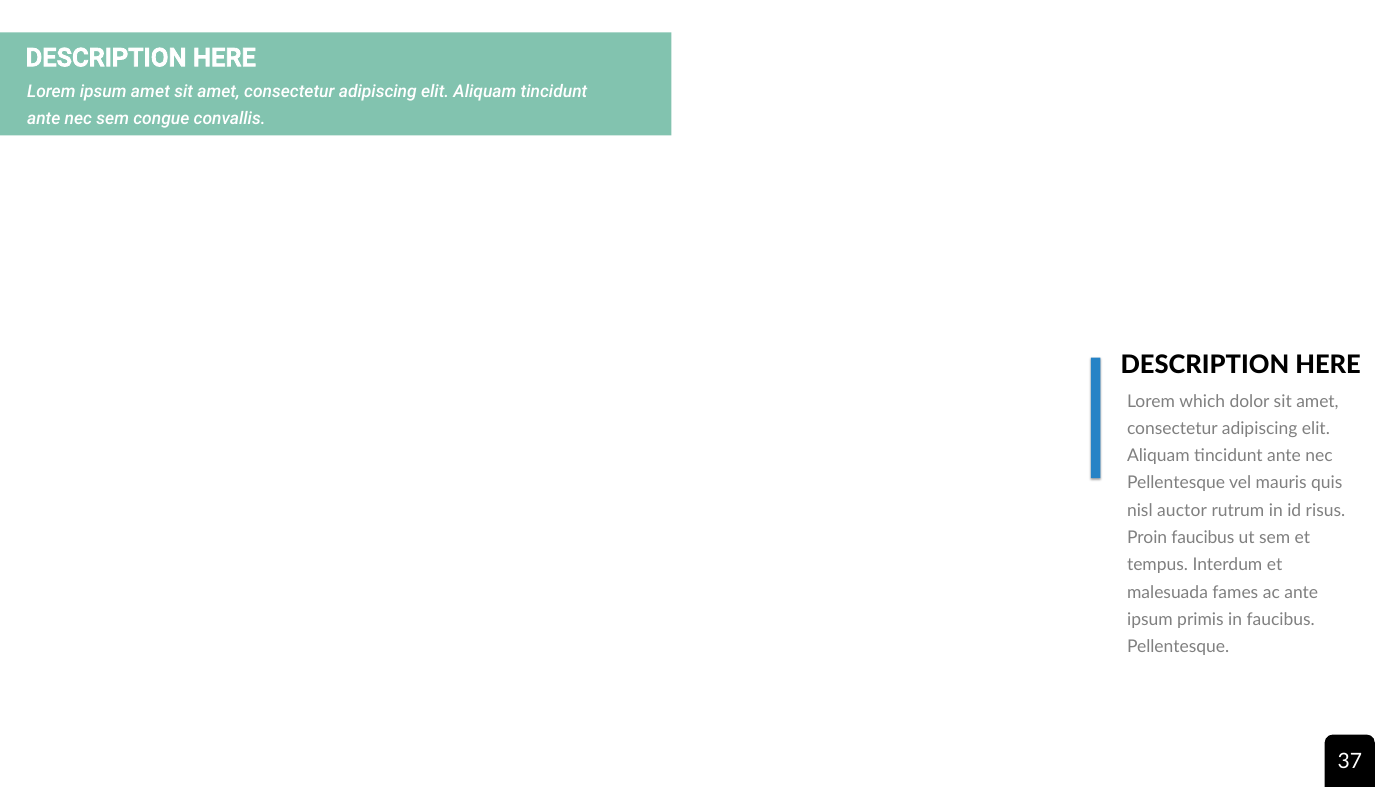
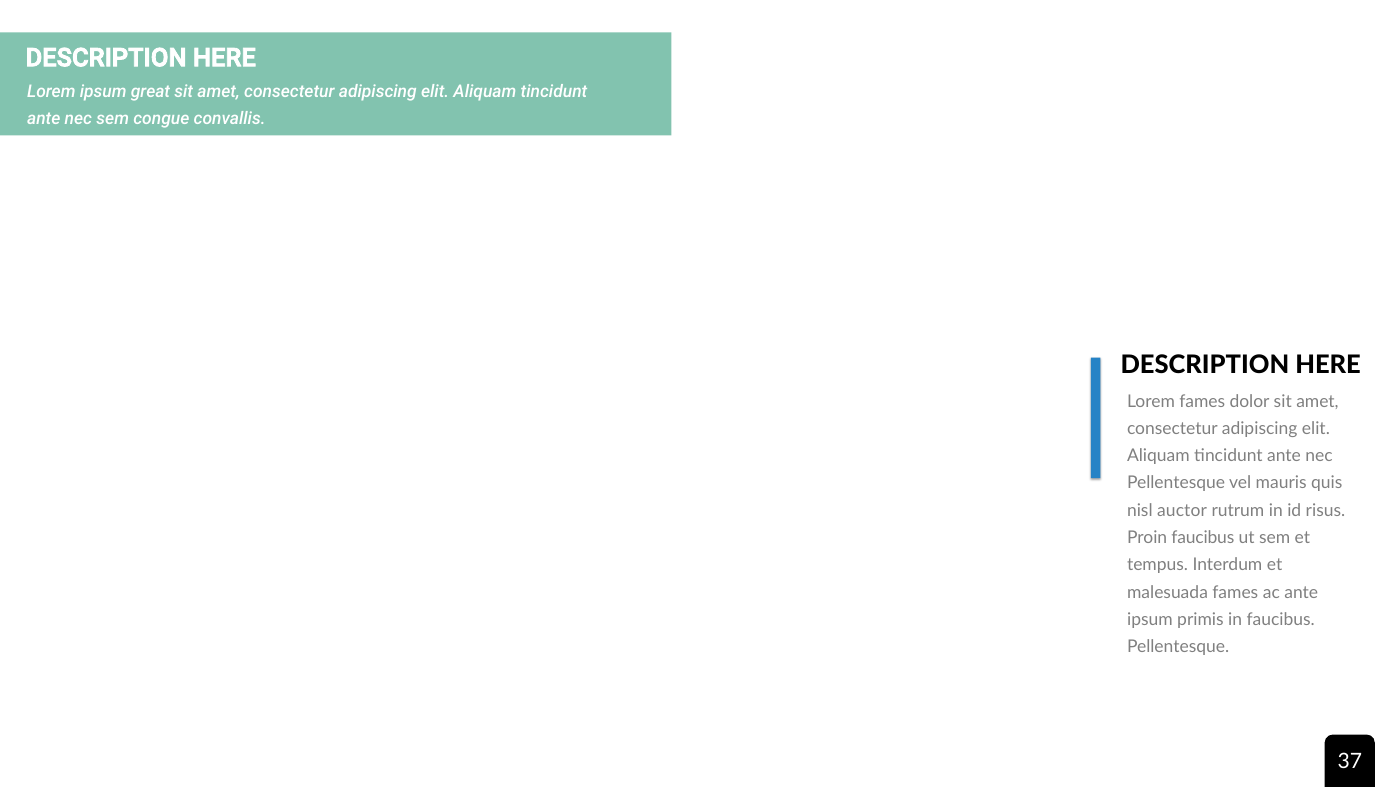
ipsum amet: amet -> great (151, 91)
Lorem which: which -> fames (1202, 401)
